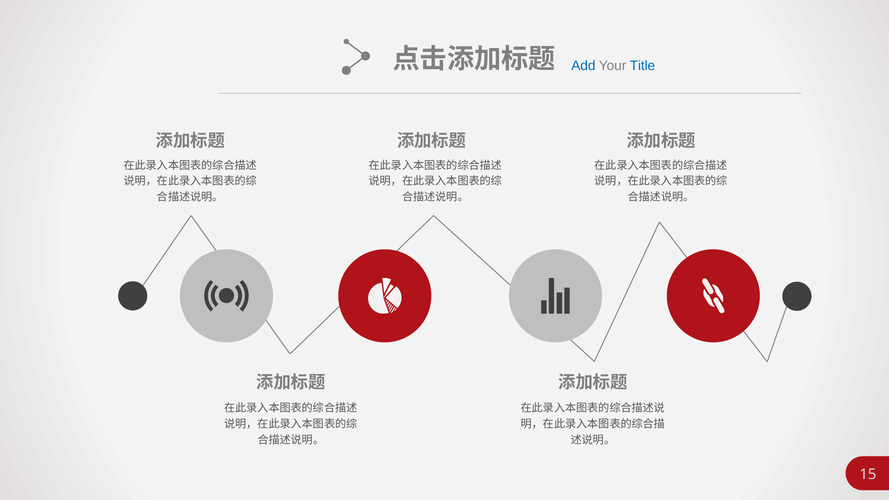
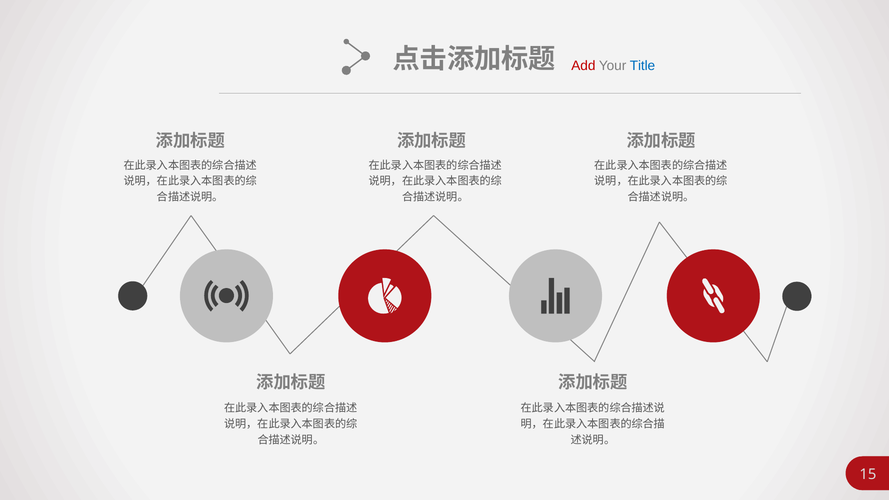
Add colour: blue -> red (583, 66)
